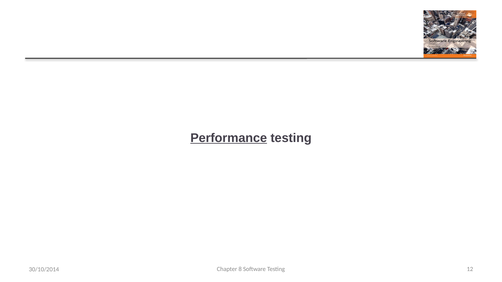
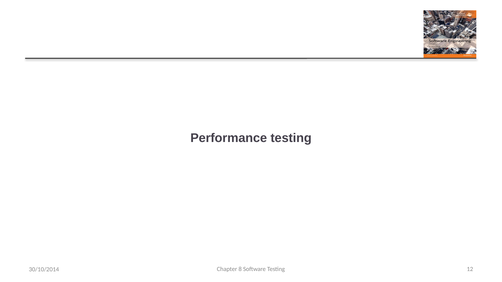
Performance underline: present -> none (229, 138)
